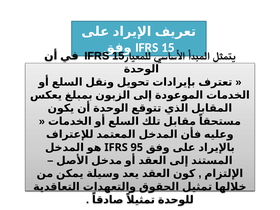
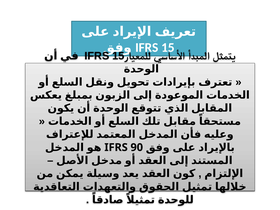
95: 95 -> 90 (137, 147)
